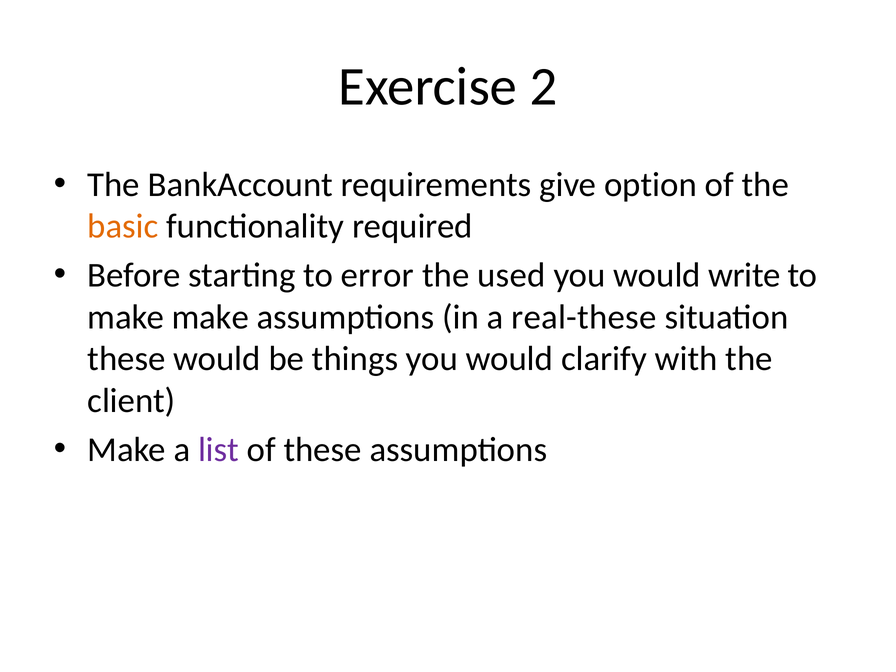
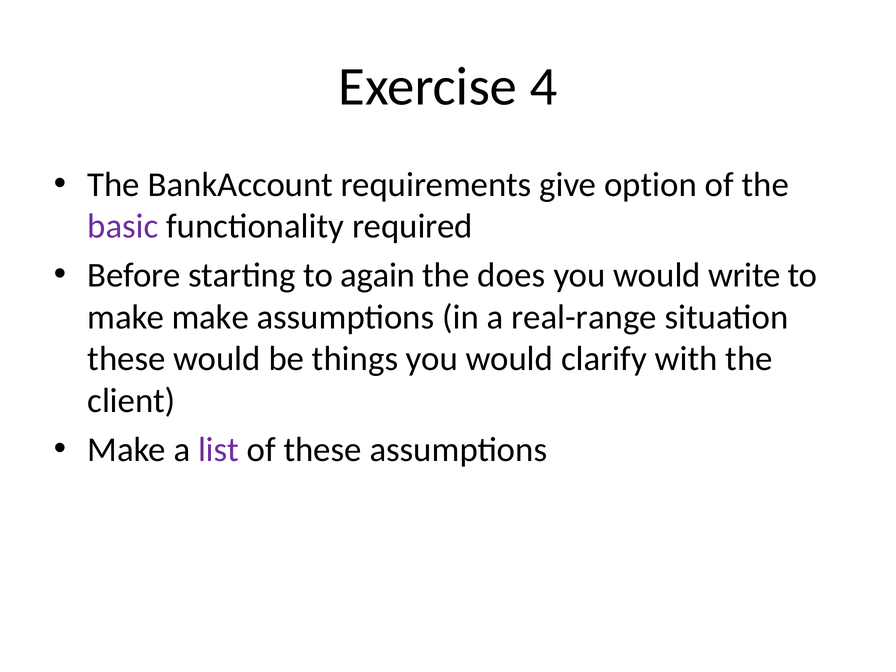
2: 2 -> 4 (543, 87)
basic colour: orange -> purple (123, 226)
error: error -> again (378, 275)
used: used -> does (511, 275)
real-these: real-these -> real-range (584, 317)
